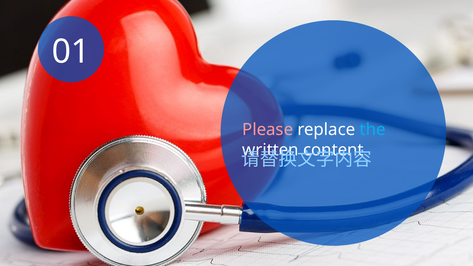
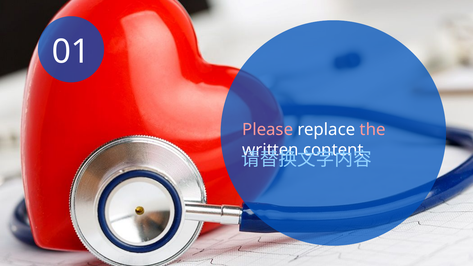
the colour: light blue -> pink (373, 130)
